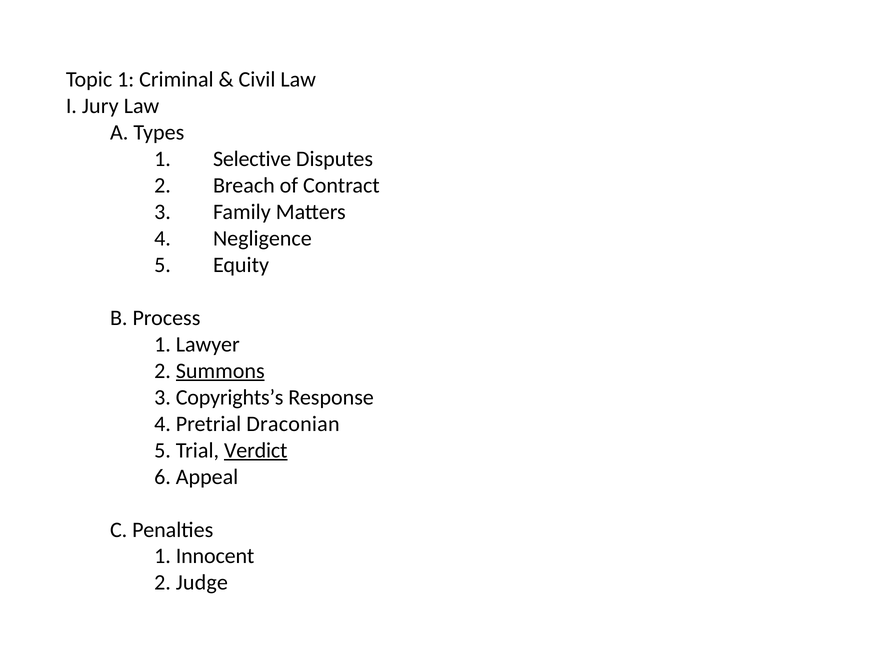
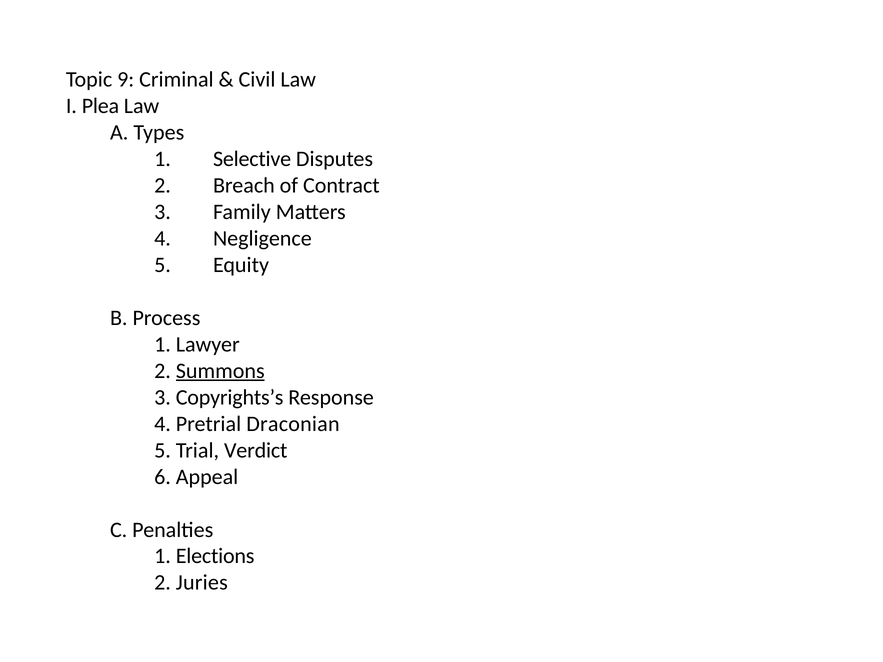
Topic 1: 1 -> 9 (126, 80)
Jury: Jury -> Plea (100, 106)
Verdict underline: present -> none (256, 450)
Innocent: Innocent -> Elections (215, 556)
Judge: Judge -> Juries (202, 583)
